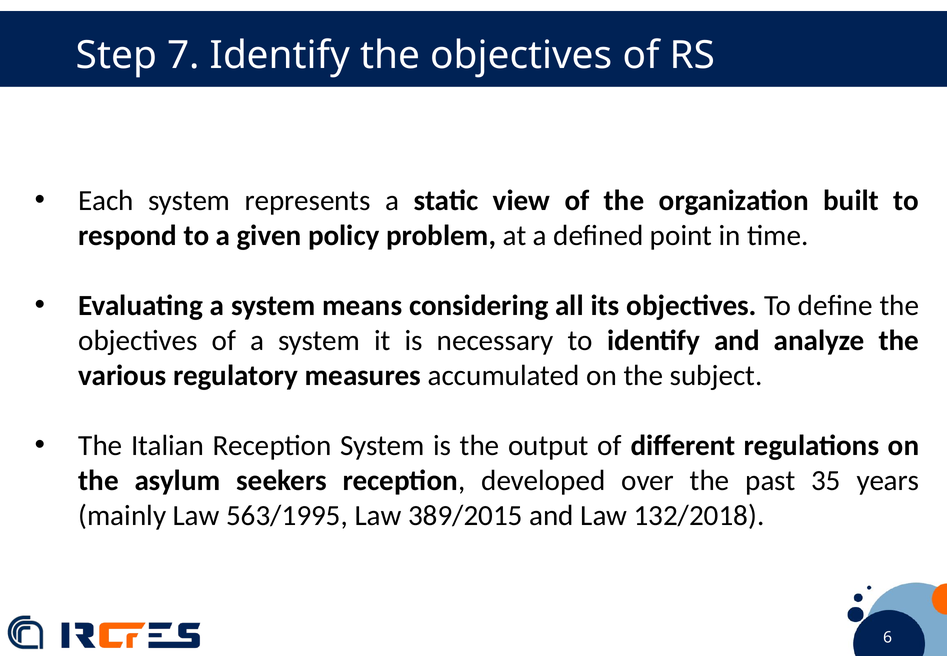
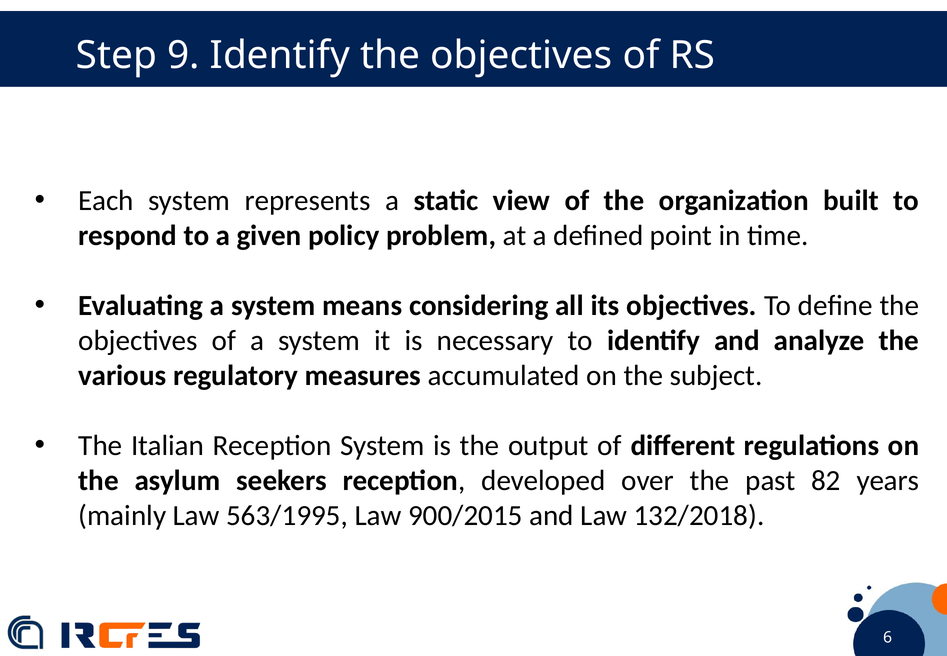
7: 7 -> 9 (184, 55)
35: 35 -> 82 (826, 480)
389/2015: 389/2015 -> 900/2015 (465, 515)
